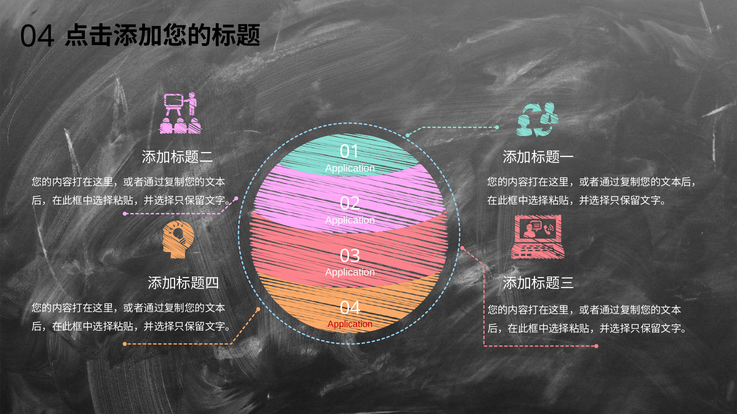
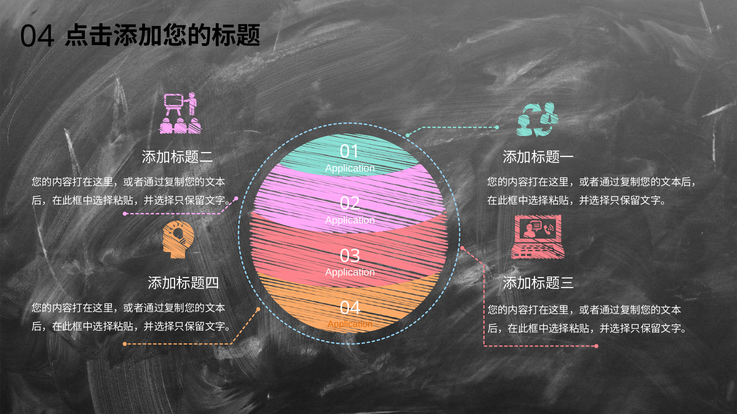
Application colour: red -> orange (350, 325)
